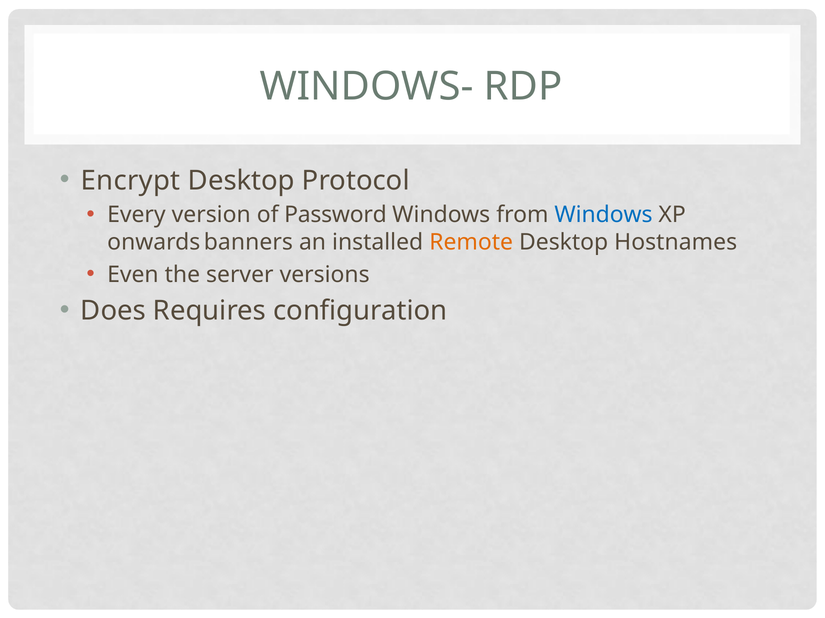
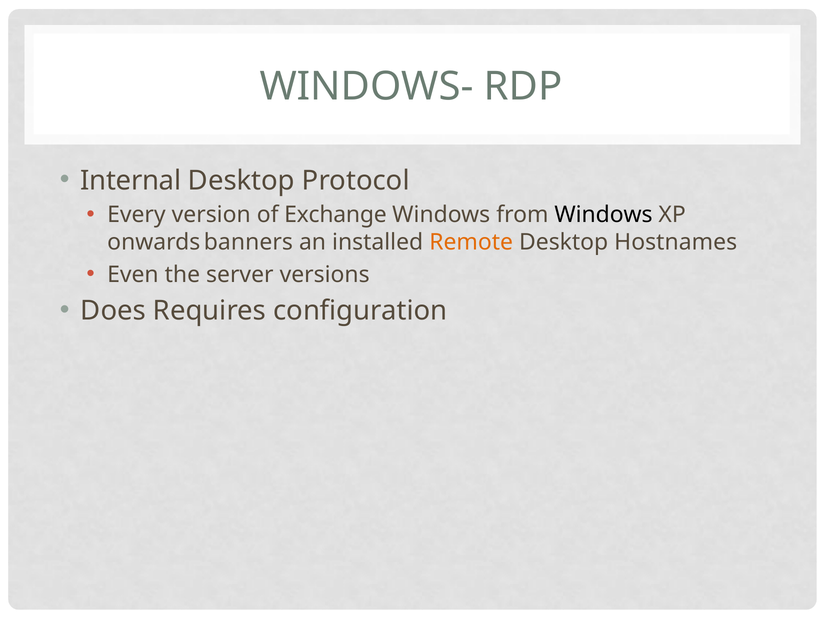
Encrypt: Encrypt -> Internal (131, 181)
Password: Password -> Exchange (335, 215)
Windows colour: blue -> black (604, 215)
